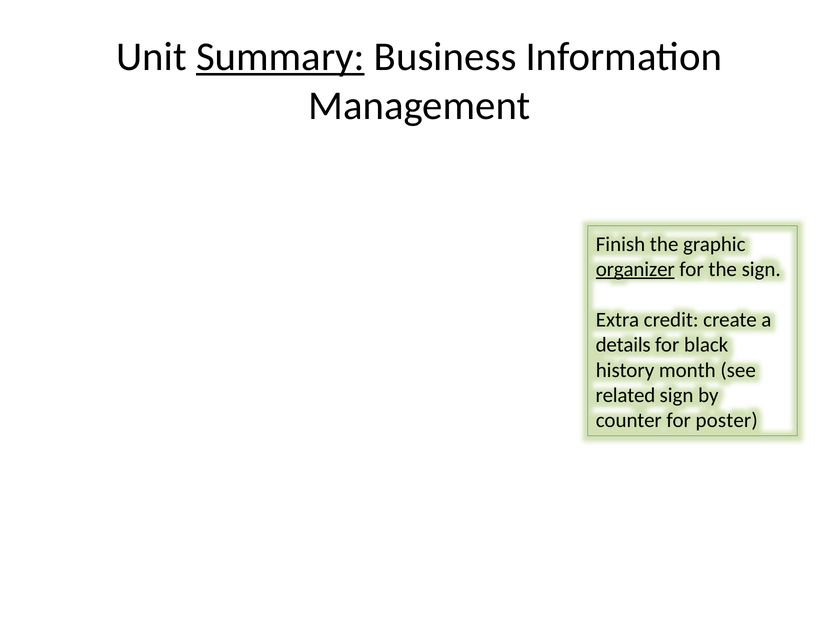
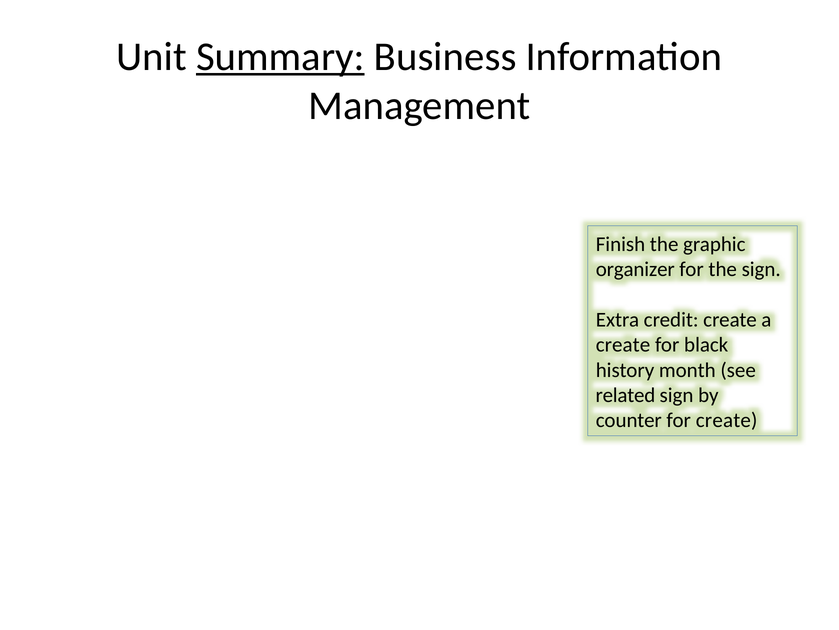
organizer underline: present -> none (635, 269)
details: details -> create (623, 345)
for poster: poster -> create (727, 420)
